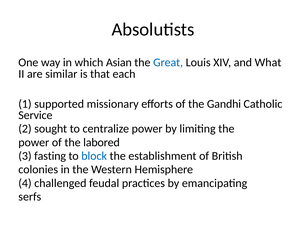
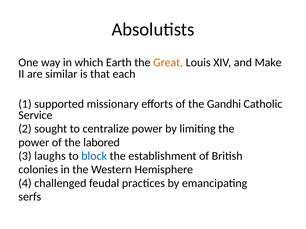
Asian: Asian -> Earth (119, 63)
Great colour: blue -> orange (168, 63)
What: What -> Make (268, 63)
fasting: fasting -> laughs (50, 156)
